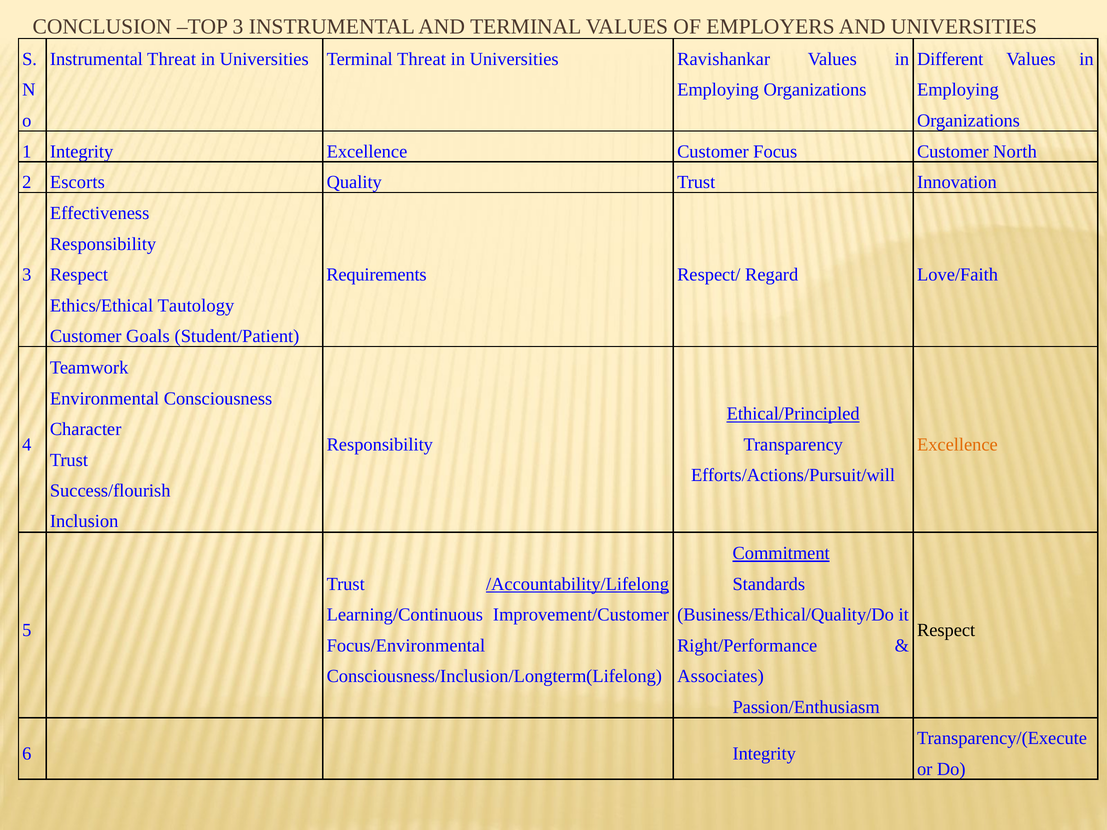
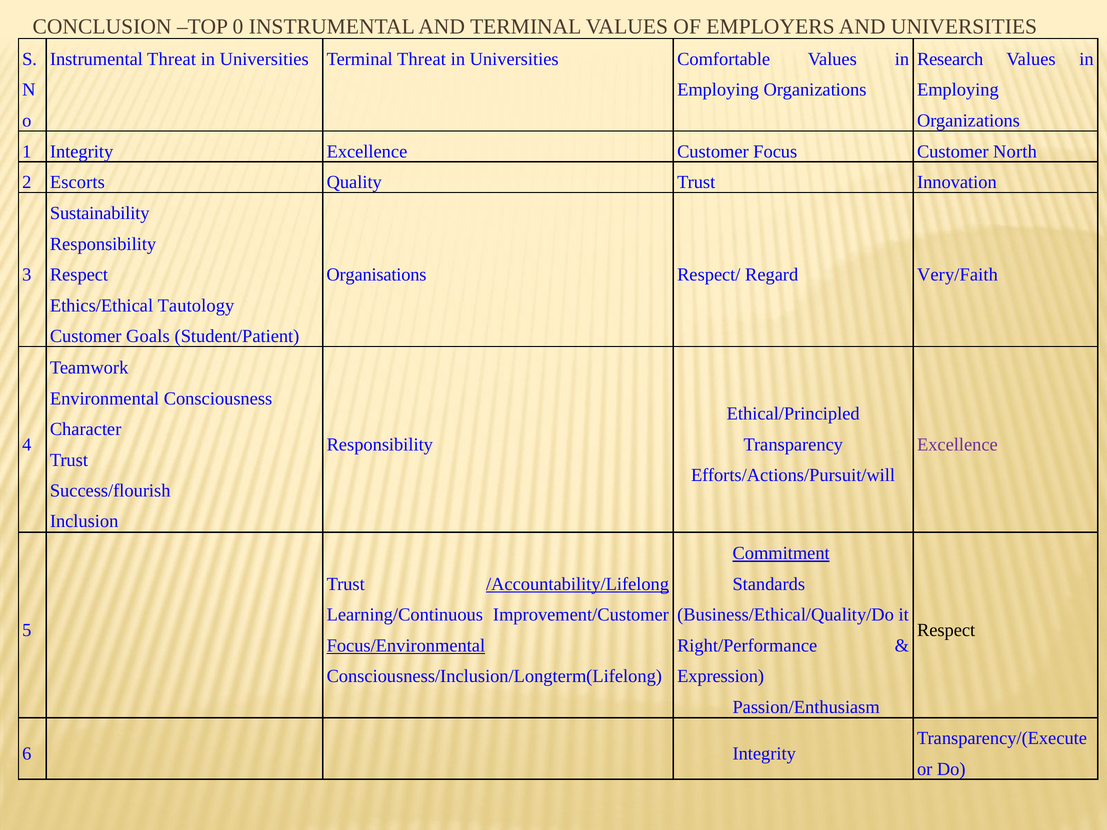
TOP 3: 3 -> 0 (238, 27)
Ravishankar: Ravishankar -> Comfortable (724, 59)
Different: Different -> Research (950, 59)
Effectiveness: Effectiveness -> Sustainability (100, 213)
Requirements: Requirements -> Organisations (376, 275)
Love/Faith: Love/Faith -> Very/Faith (957, 275)
Ethical/Principled underline: present -> none (793, 414)
Excellence colour: orange -> purple (957, 445)
Focus/Environmental underline: none -> present (406, 646)
Associates: Associates -> Expression (721, 676)
